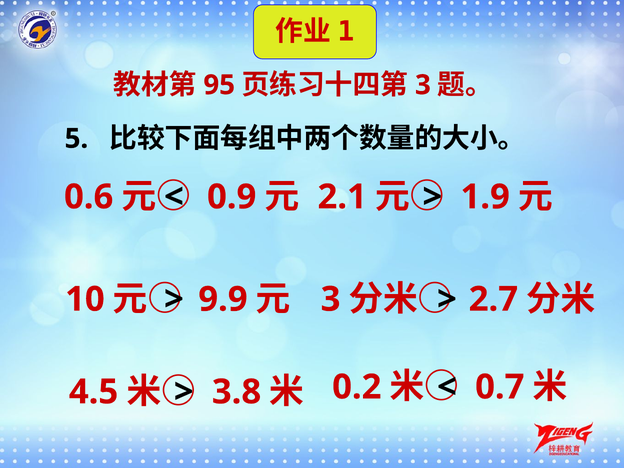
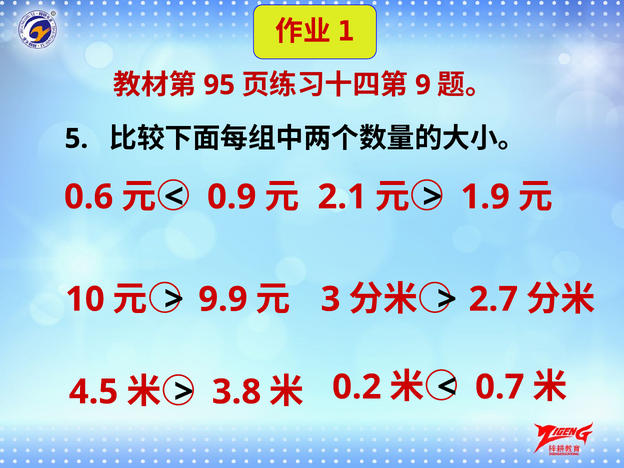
3: 3 -> 9 (423, 85)
